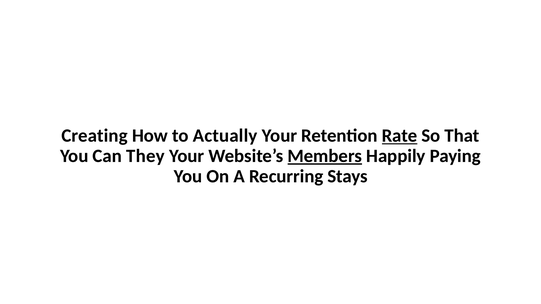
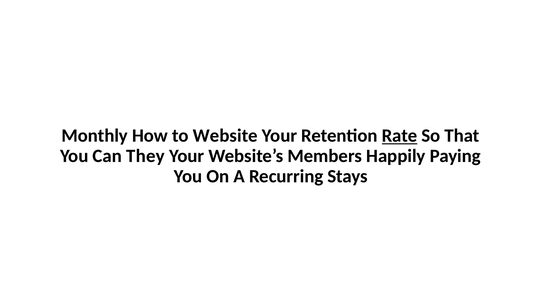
Creating: Creating -> Monthly (95, 136)
Actually: Actually -> Website (225, 136)
Members underline: present -> none (325, 156)
